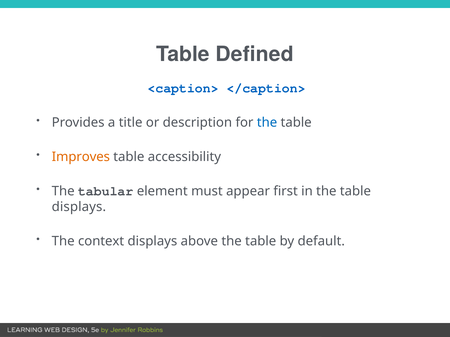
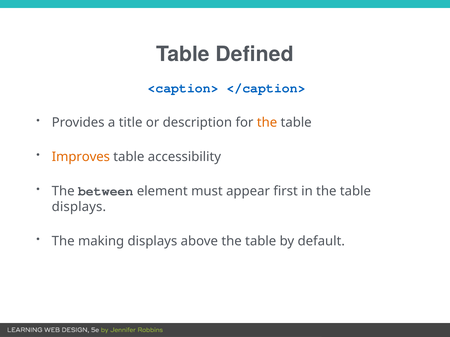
the colour: blue -> orange (267, 123)
tabular: tabular -> between (106, 191)
context: context -> making (101, 241)
